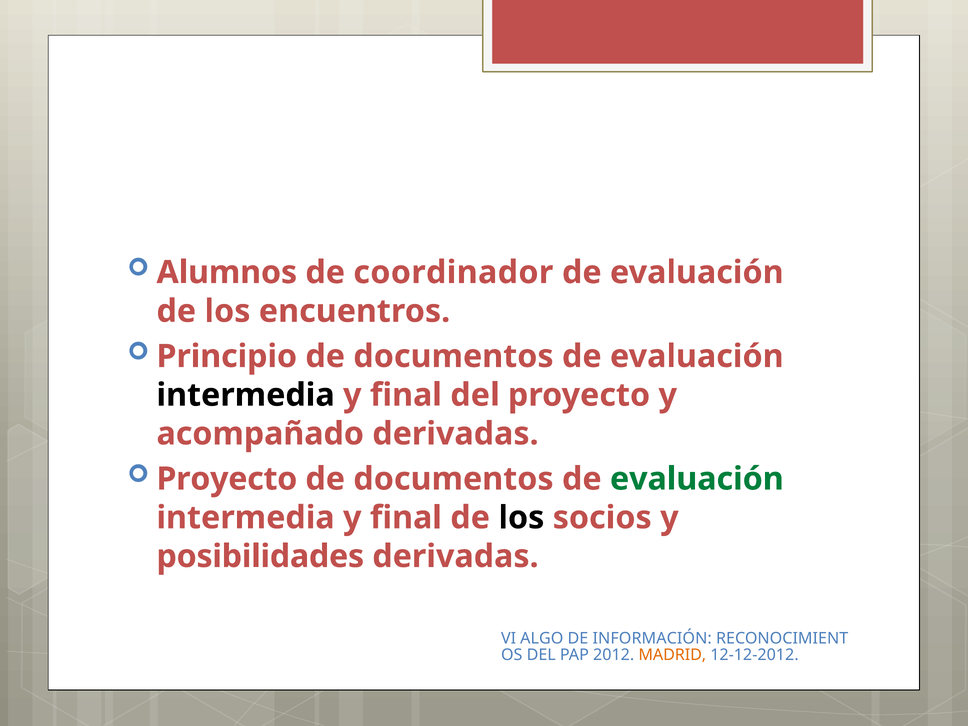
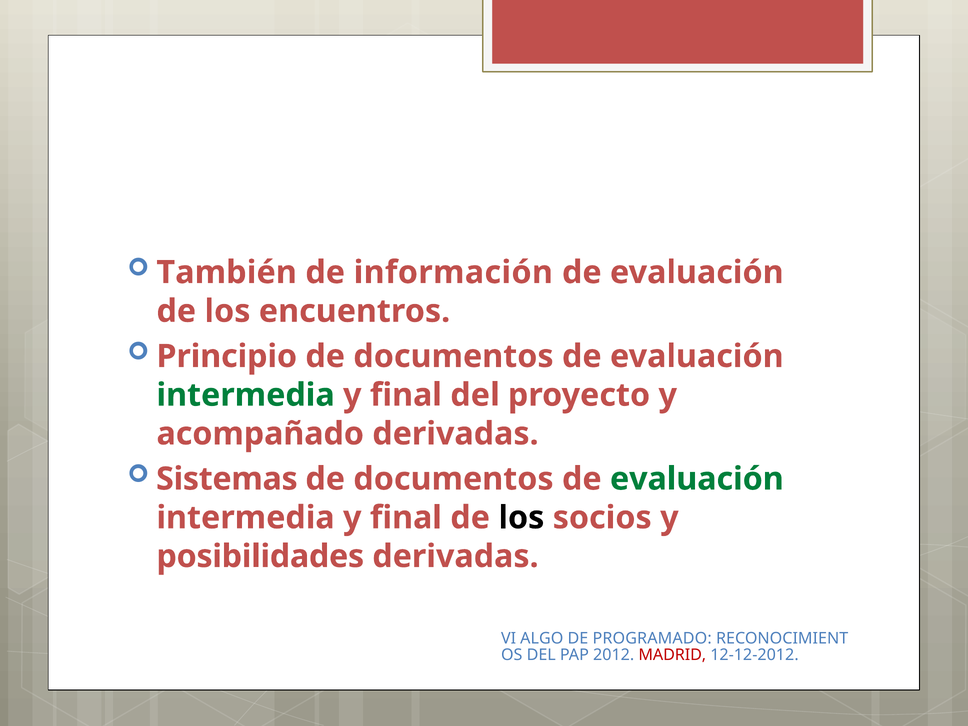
Alumnos: Alumnos -> También (227, 272)
coordinador: coordinador -> información (453, 272)
intermedia colour: black -> green (246, 395)
Proyecto: Proyecto -> Sistemas (227, 479)
INFORMACIÓN: INFORMACIÓN -> PROGRAMADO (652, 639)
MADRID colour: orange -> red (672, 655)
